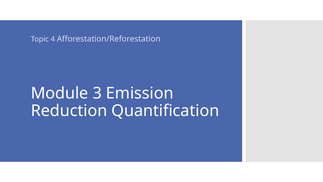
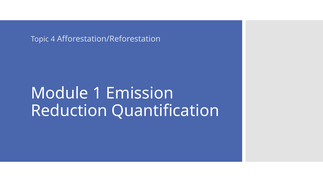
3: 3 -> 1 (97, 93)
